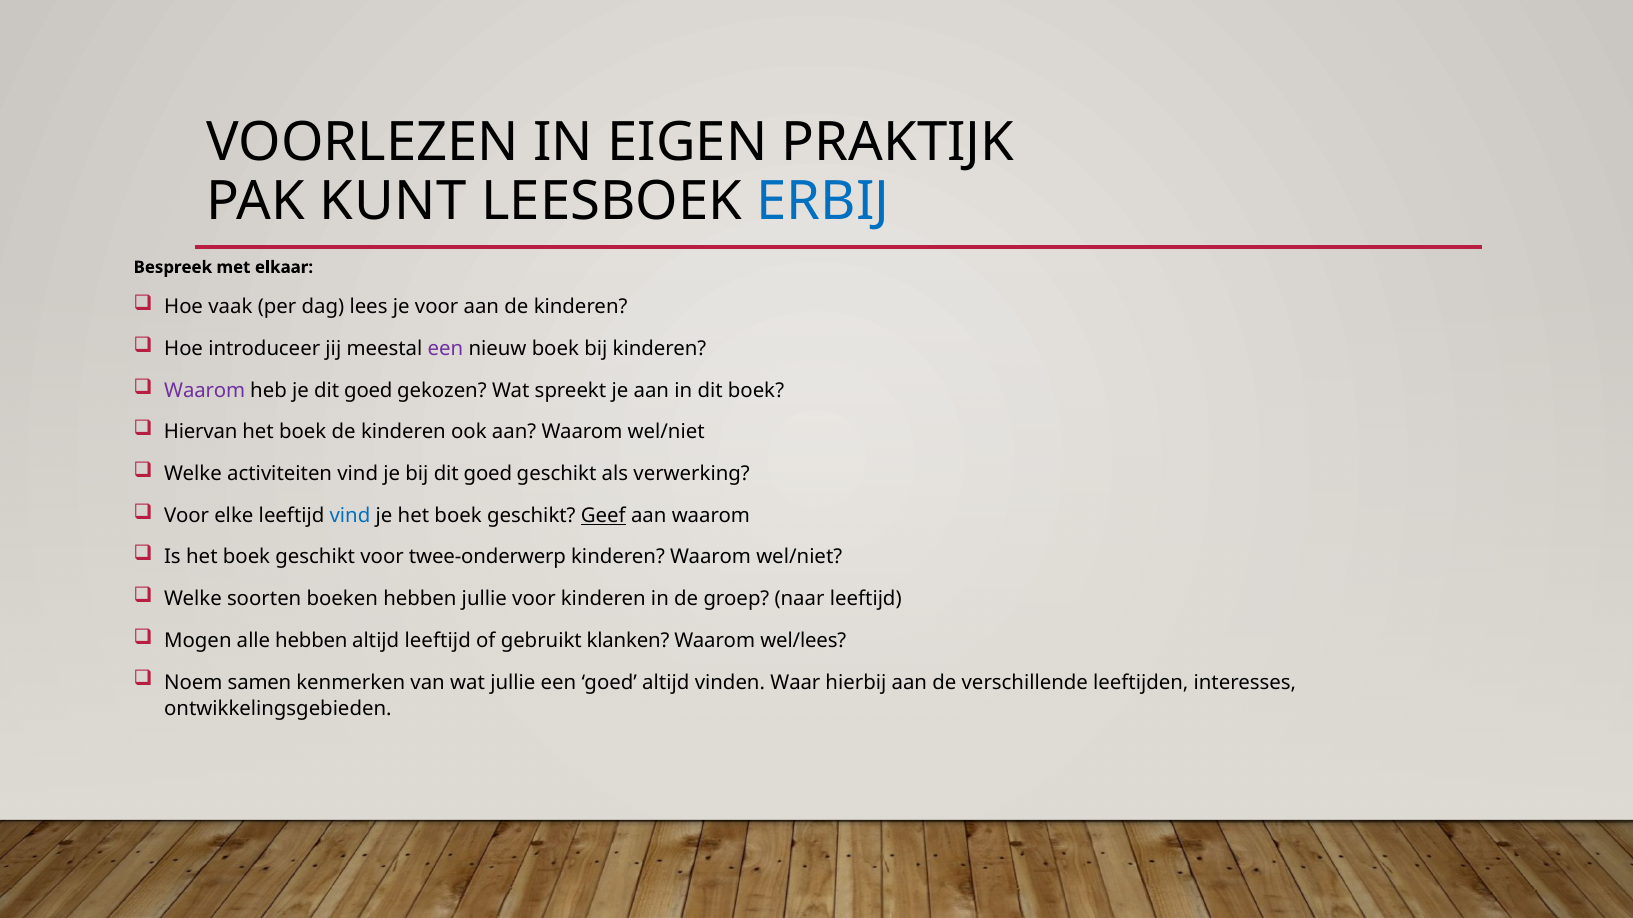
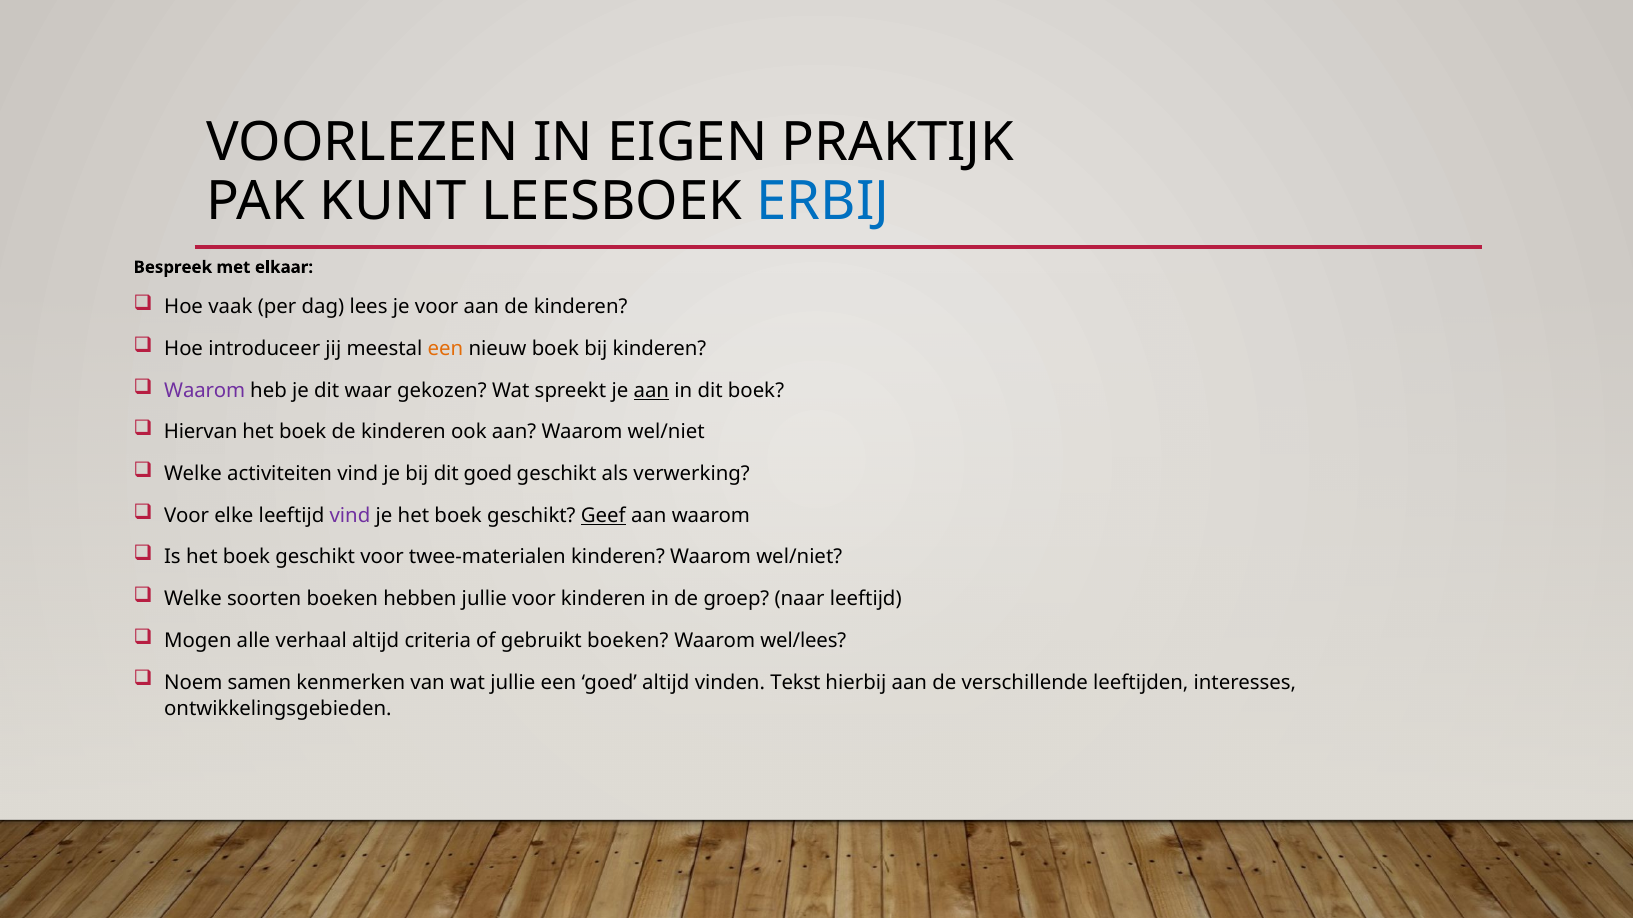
een colour: purple -> orange (446, 349)
je dit goed: goed -> waar (368, 391)
aan underline: none -> present (651, 391)
vind colour: blue -> purple (350, 516)
twee-onderwerp: twee-onderwerp -> twee-materialen (487, 558)
alle hebben: hebben -> verhaal (311, 641)
altijd leeftijd: leeftijd -> criteria (438, 641)
gebruikt klanken: klanken -> boeken (628, 641)
Waar: Waar -> Tekst (795, 683)
